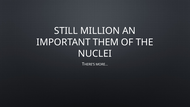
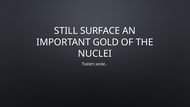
MILLION: MILLION -> SURFACE (100, 31)
THEM: THEM -> GOLD (106, 42)
